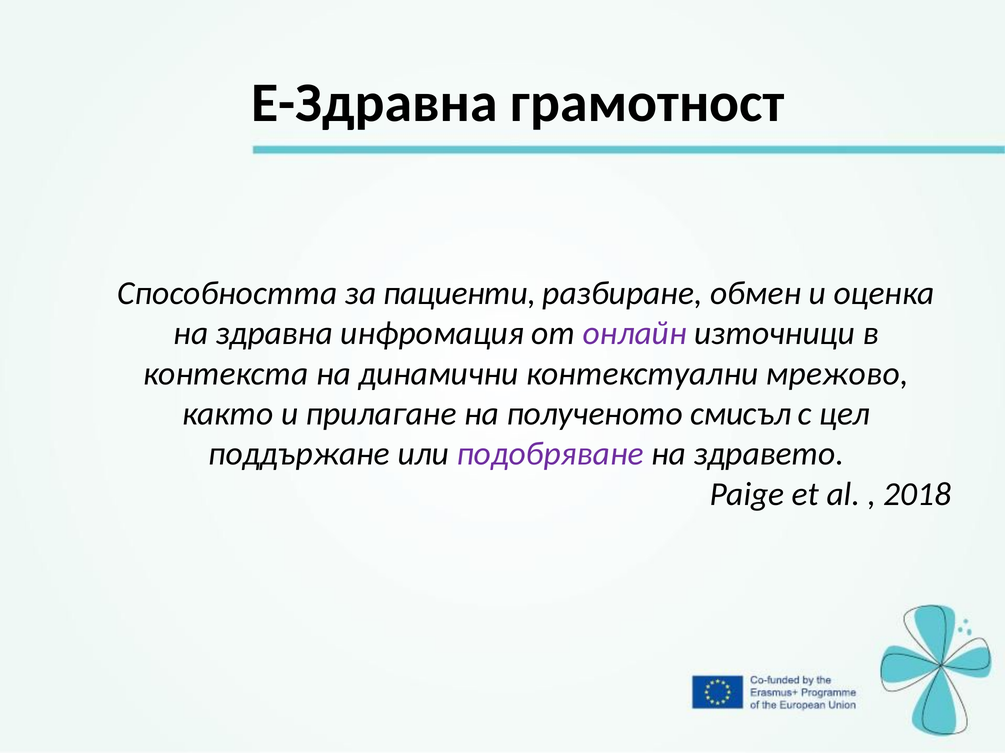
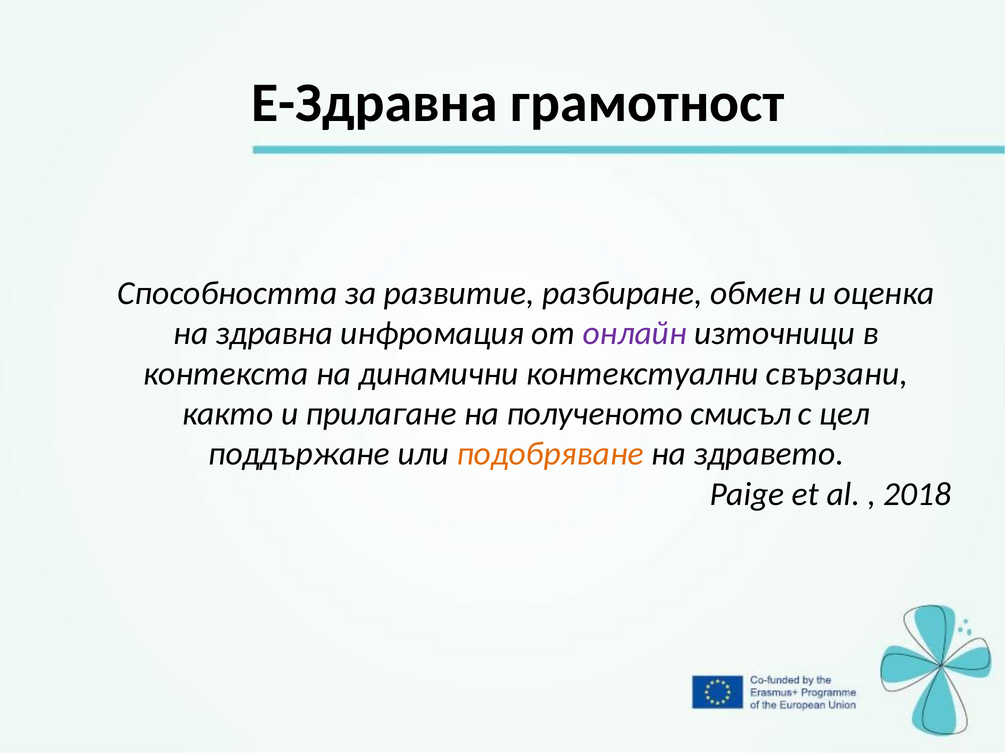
пациенти: пациенти -> развитие (459, 294)
мрежово: мрежово -> свързани (837, 374)
подобряване colour: purple -> orange (550, 454)
